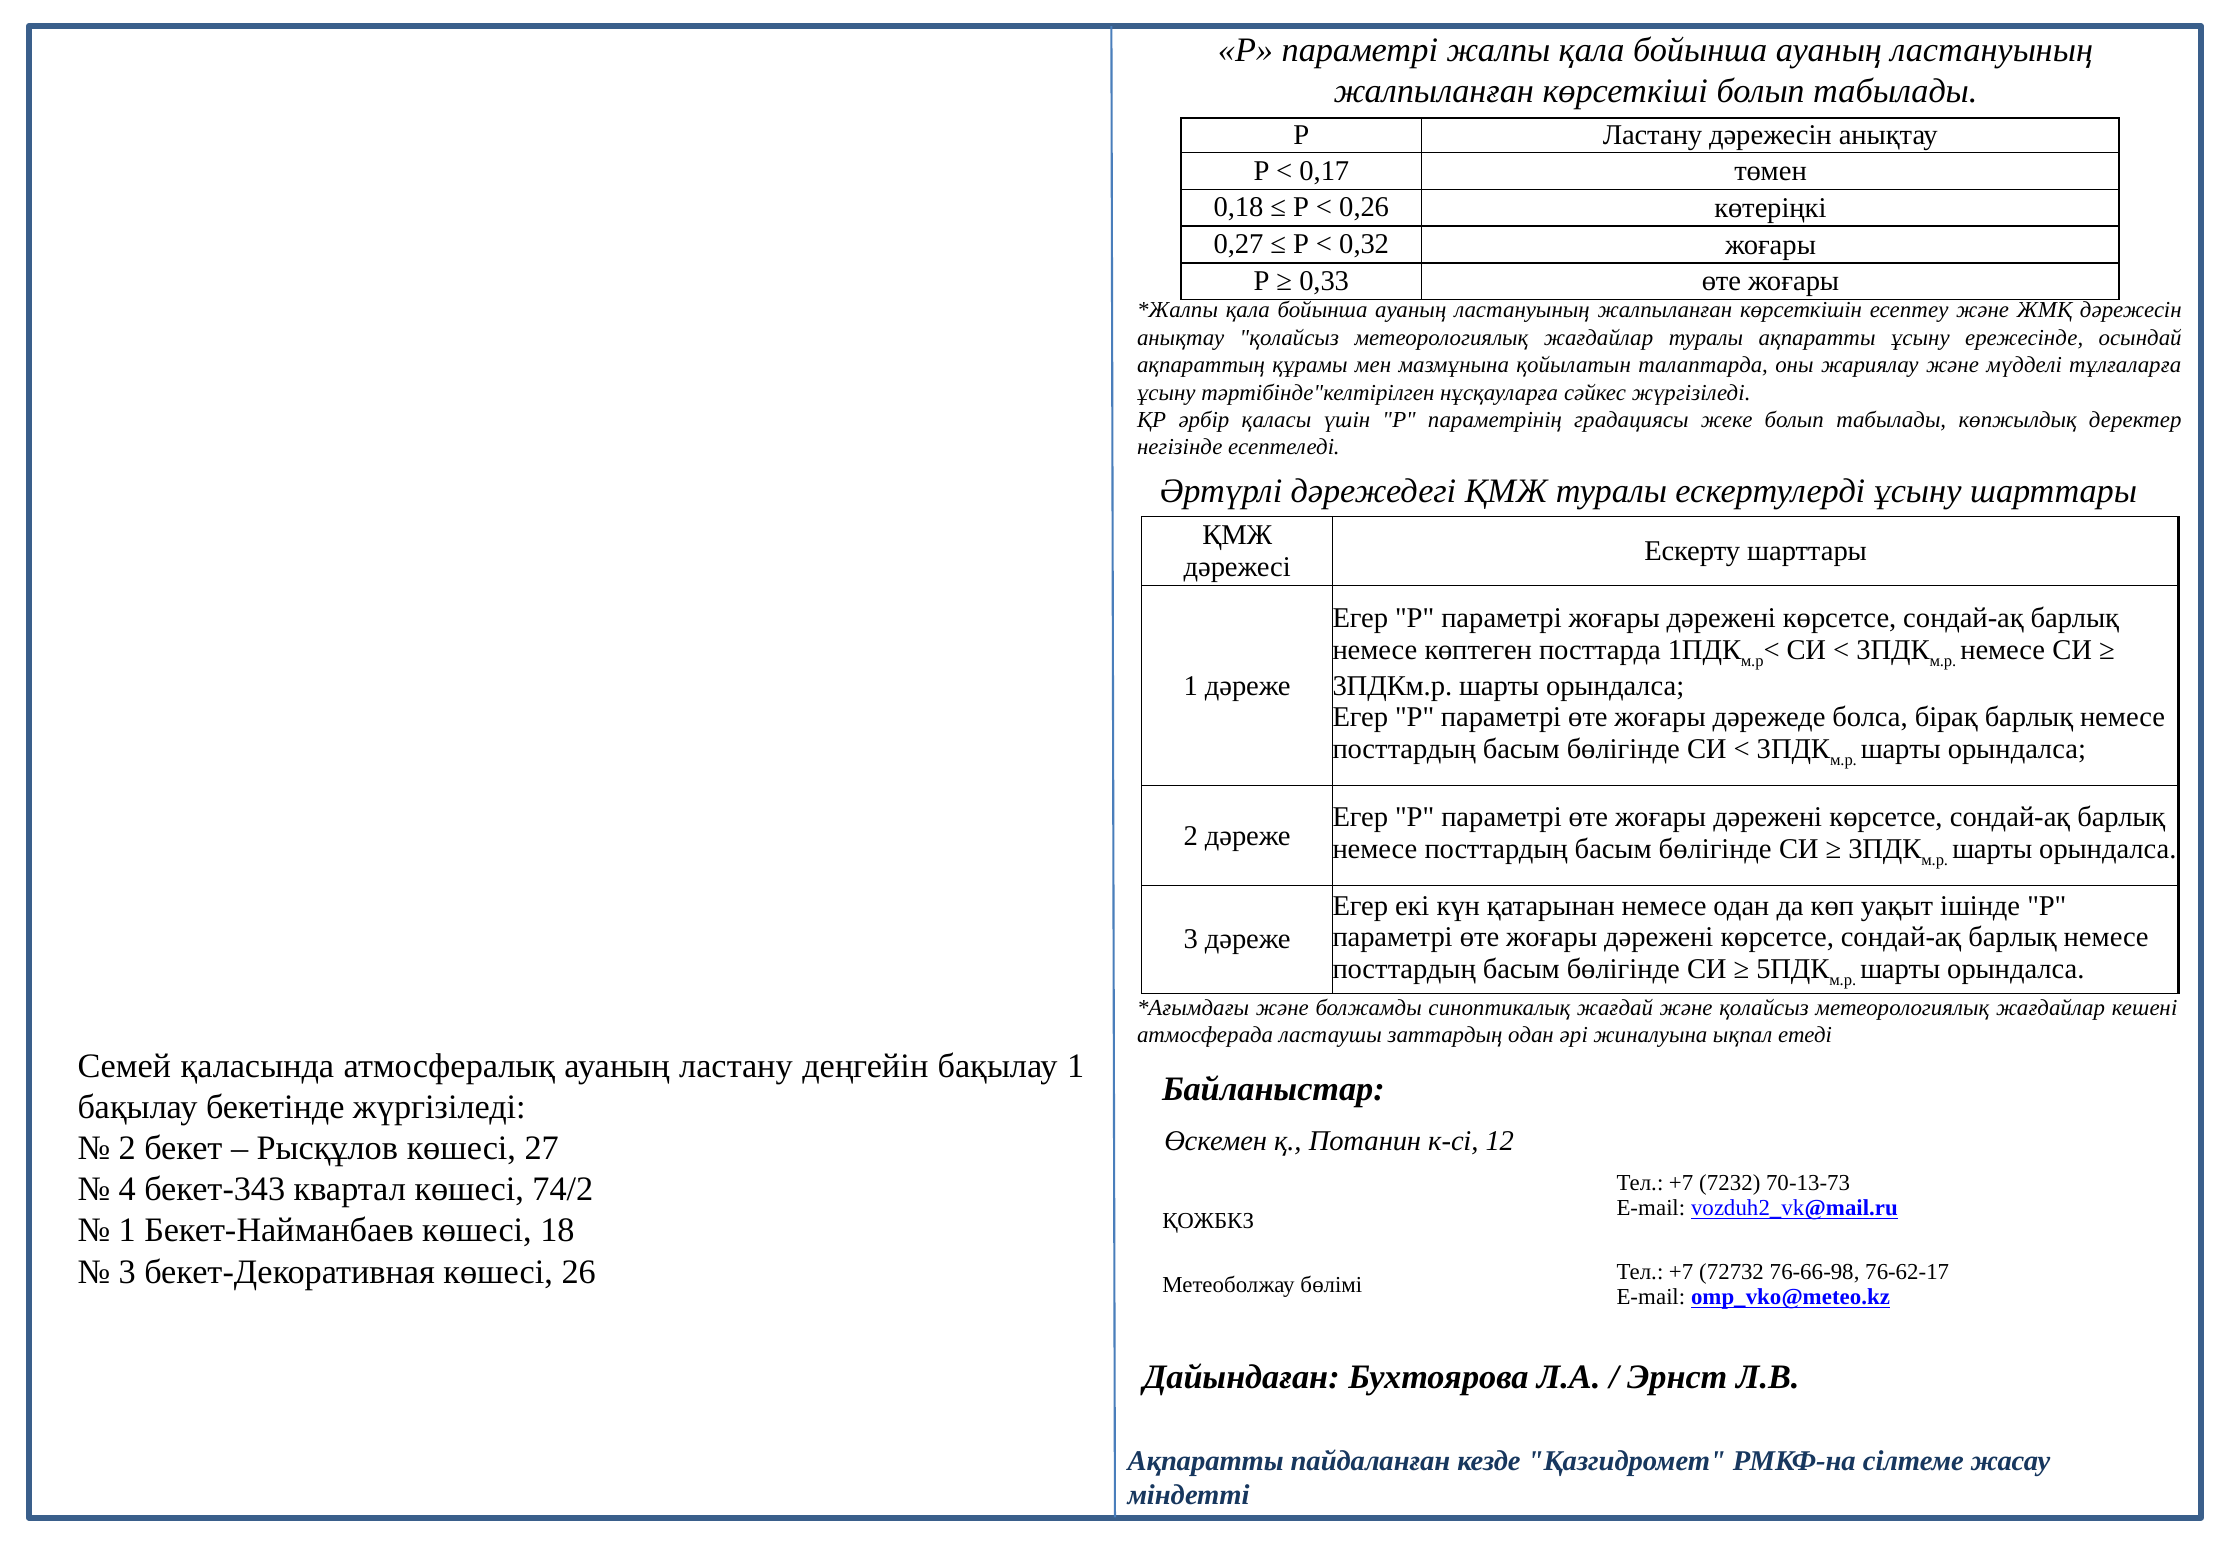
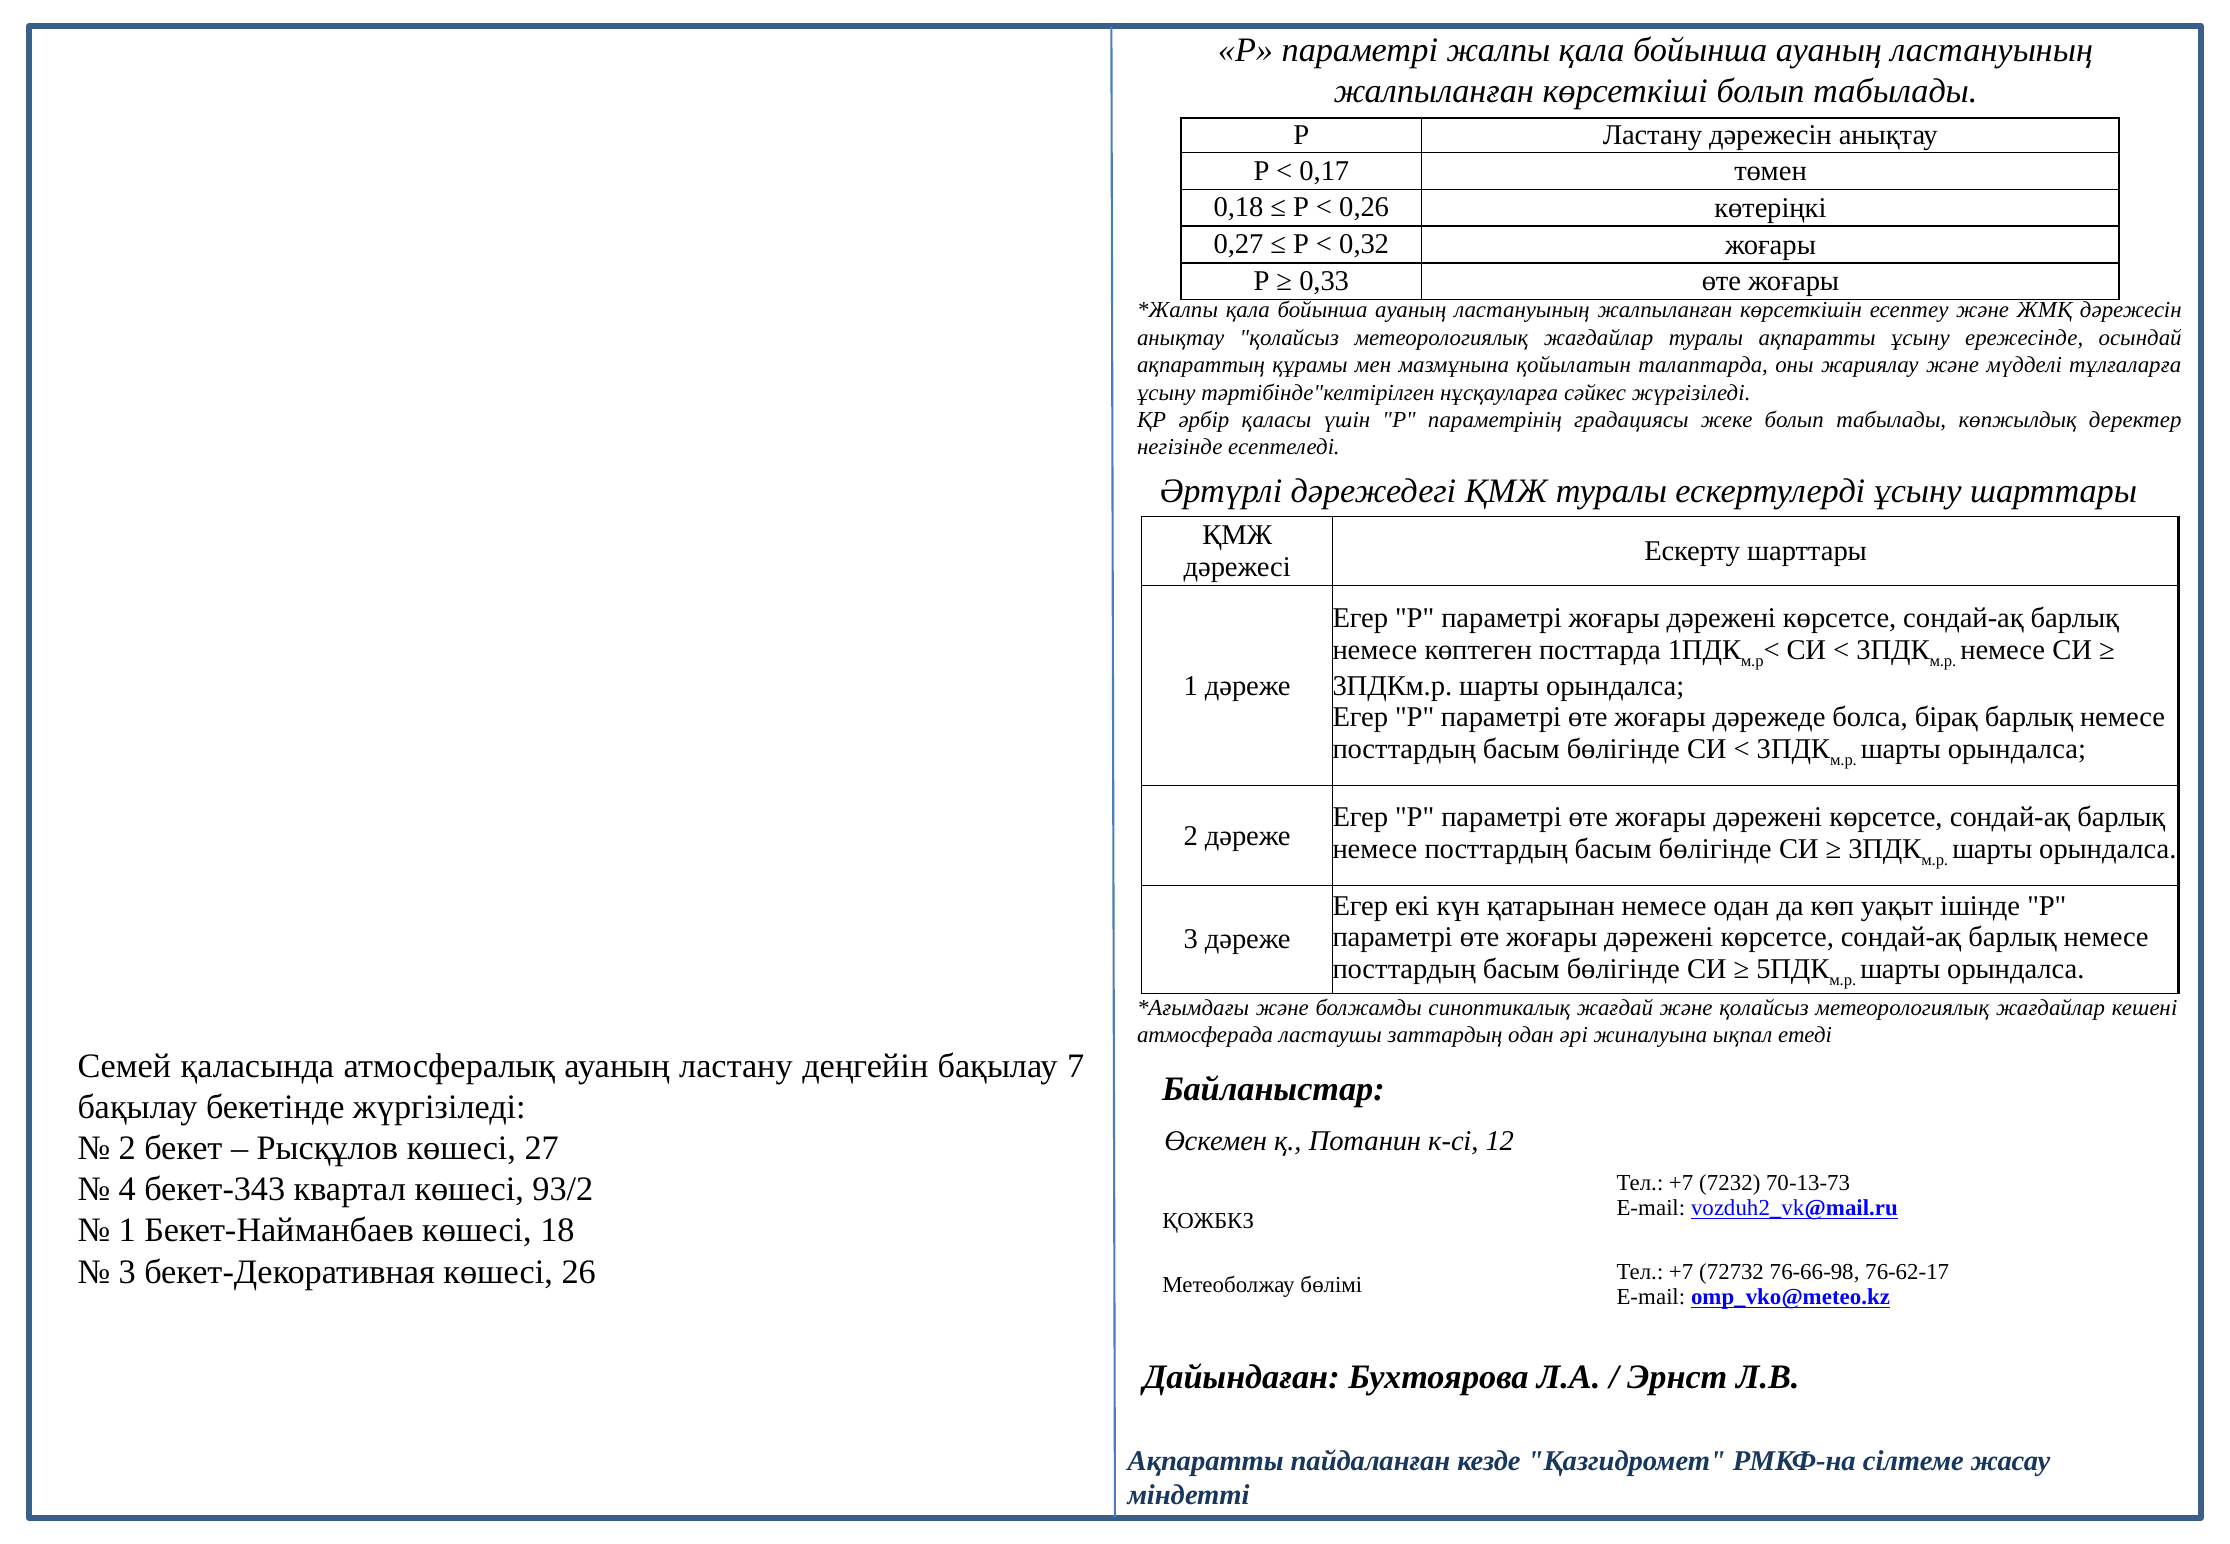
бақылау 1: 1 -> 7 (1076, 1066)
74/2: 74/2 -> 93/2 (563, 1189)
